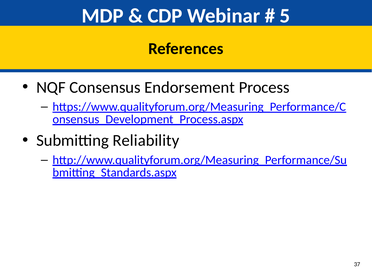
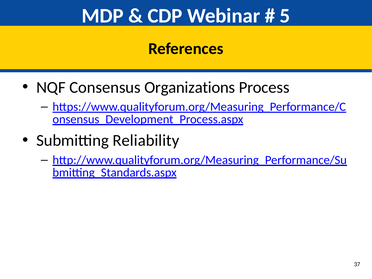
Endorsement: Endorsement -> Organizations (190, 87)
